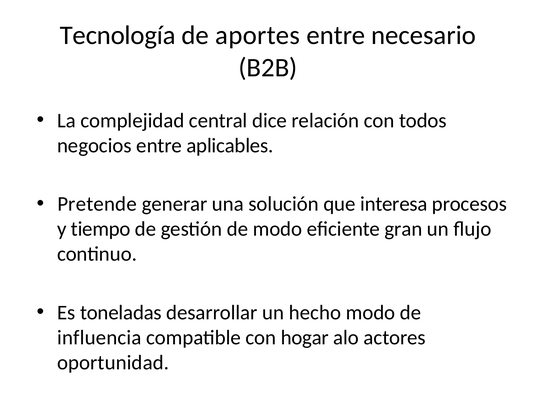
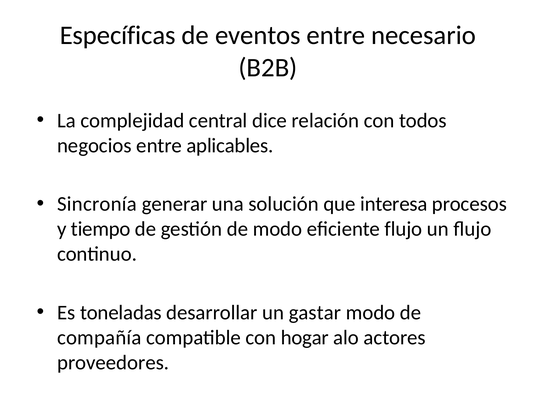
Tecnología: Tecnología -> Específicas (118, 35)
aportes: aportes -> eventos (258, 35)
Pretende: Pretende -> Sincronía (97, 204)
eficiente gran: gran -> flujo (403, 229)
hecho: hecho -> gastar (315, 312)
influencia: influencia -> compañía (99, 337)
oportunidad: oportunidad -> proveedores (113, 363)
